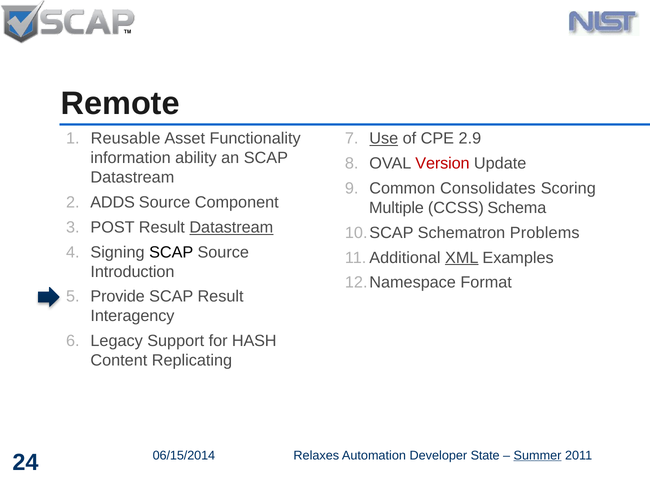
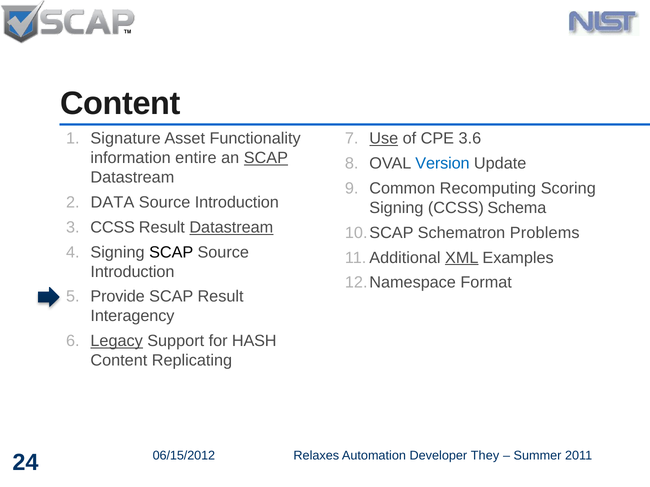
Remote: Remote -> Content (120, 104)
Reusable: Reusable -> Signature (126, 139)
2.9: 2.9 -> 3.6 (470, 139)
ability: ability -> entire (196, 158)
SCAP underline: none -> present (266, 158)
Version colour: red -> blue (442, 164)
Consolidates: Consolidates -> Recomputing (488, 189)
ADDS: ADDS -> DATA (112, 203)
Component: Component -> Introduction (237, 203)
Multiple: Multiple -> Signing (396, 208)
POST: POST -> CCSS (113, 228)
Legacy underline: none -> present (117, 341)
06/15/2014: 06/15/2014 -> 06/15/2012 (184, 456)
State: State -> They (485, 456)
Summer underline: present -> none (538, 456)
